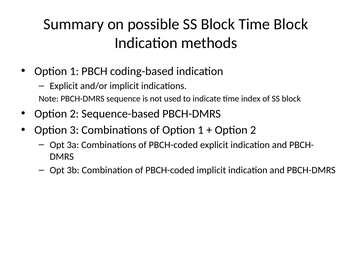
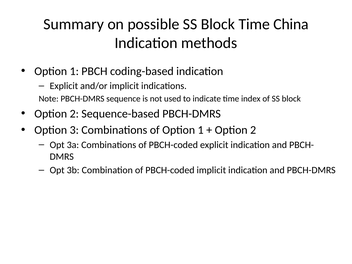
Time Block: Block -> China (291, 24)
